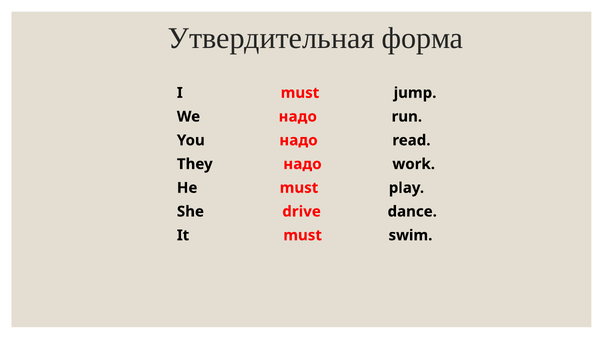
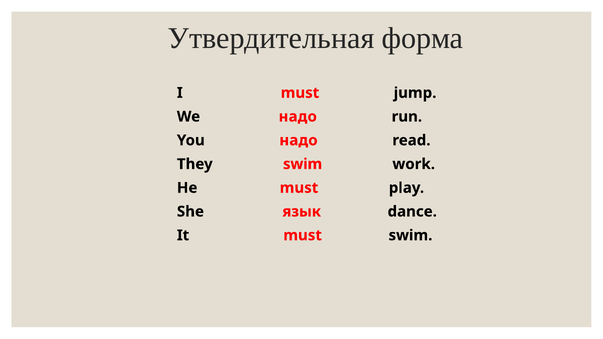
They надо: надо -> swim (303, 164)
drive: drive -> язык (302, 212)
